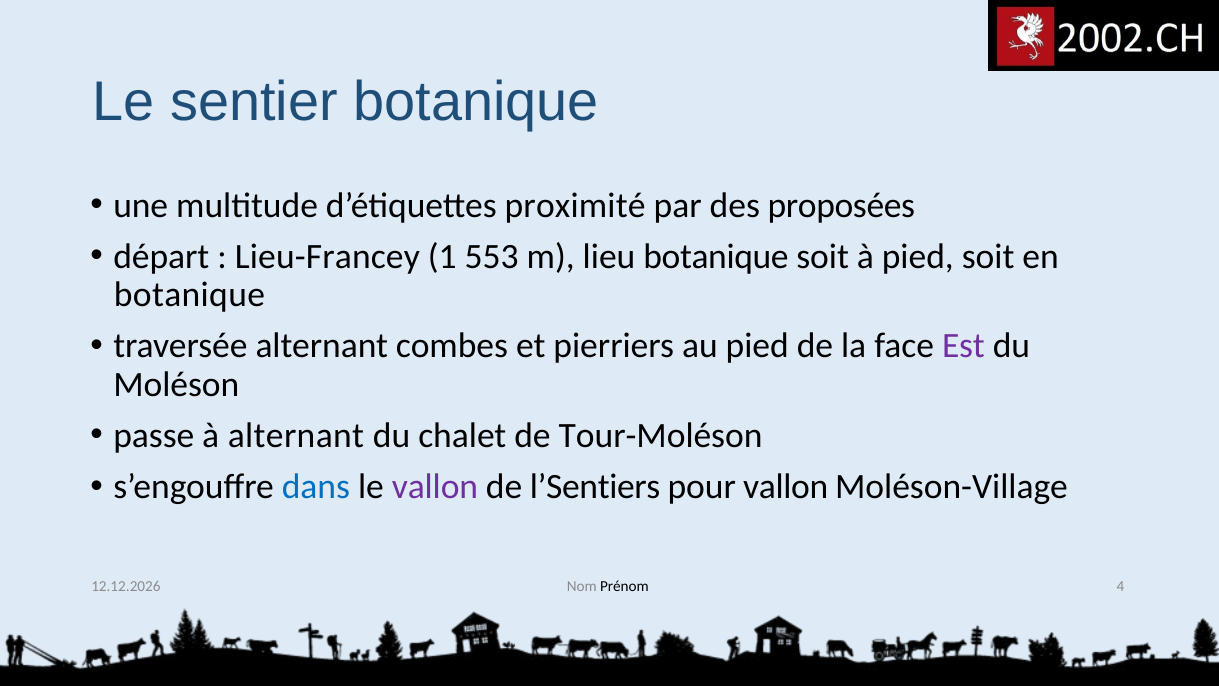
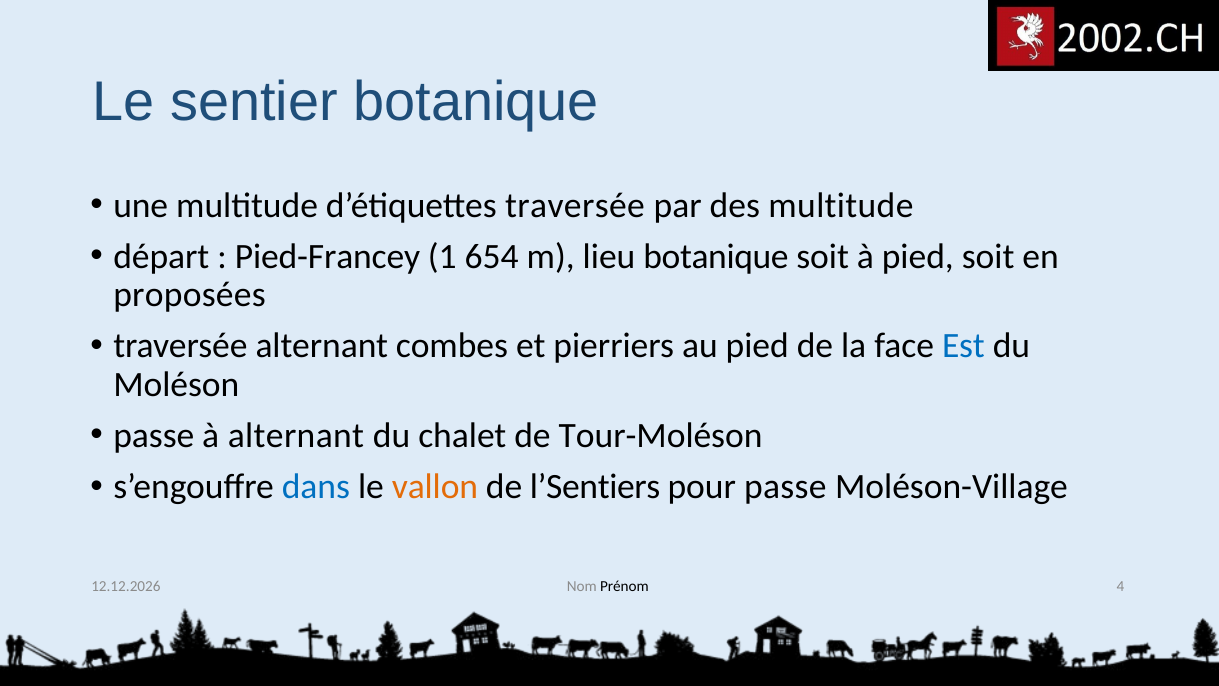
d’étiquettes proximité: proximité -> traversée (575, 205)
des proposées: proposées -> multitude (841, 205)
Lieu-Francey: Lieu-Francey -> Pied-Francey (327, 256)
553: 553 -> 654 (492, 256)
botanique: botanique -> proposées (190, 295)
Est colour: purple -> blue (963, 346)
vallon colour: purple -> orange (435, 487)
pour vallon: vallon -> passe (785, 487)
